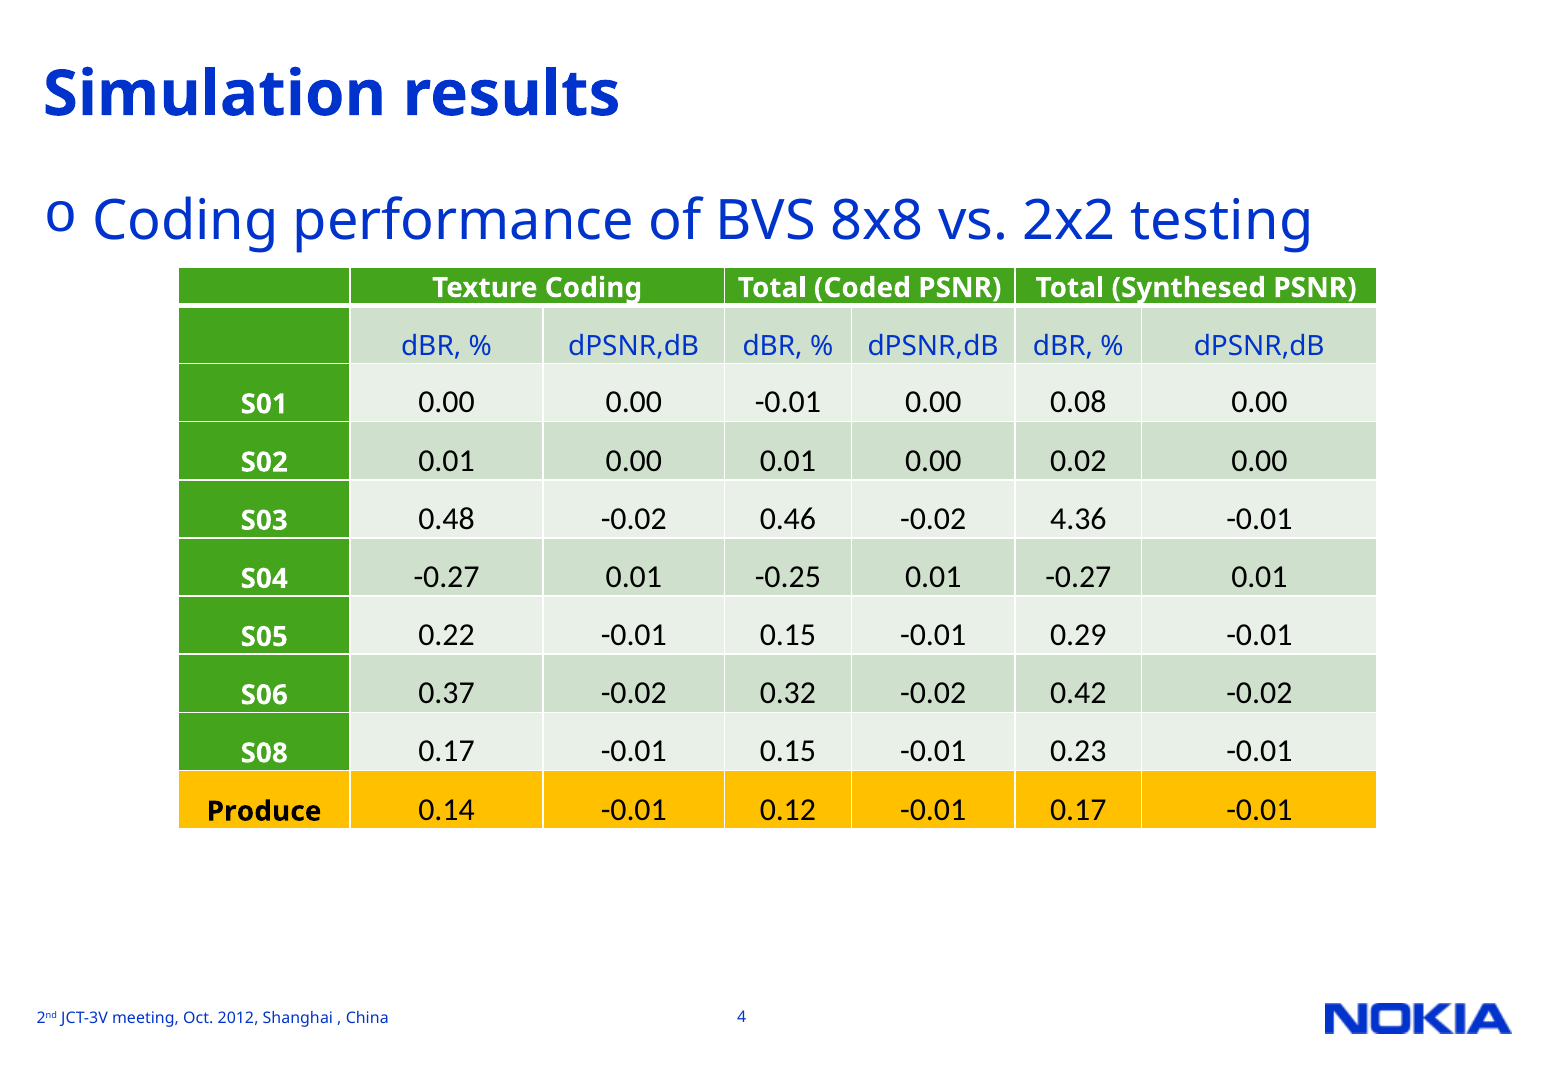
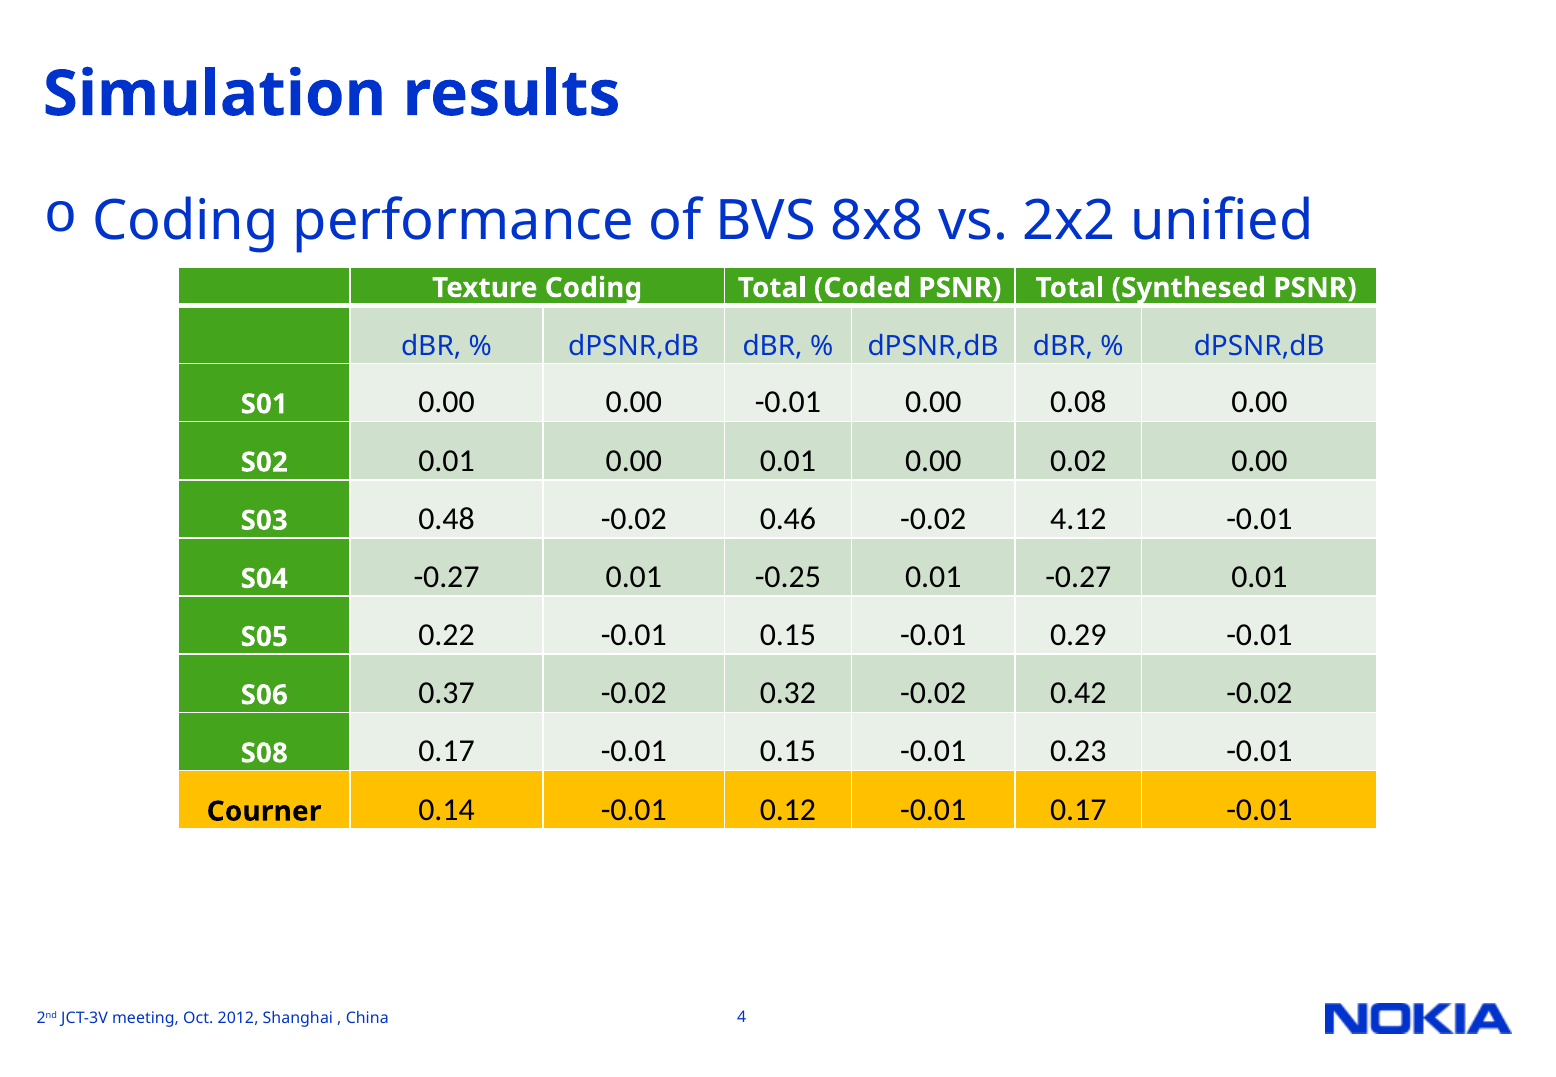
testing: testing -> unified (1222, 221)
4.36: 4.36 -> 4.12 (1078, 519)
Produce: Produce -> Courner (264, 812)
